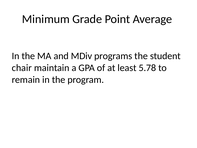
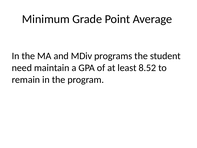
chair: chair -> need (22, 68)
5.78: 5.78 -> 8.52 (147, 68)
